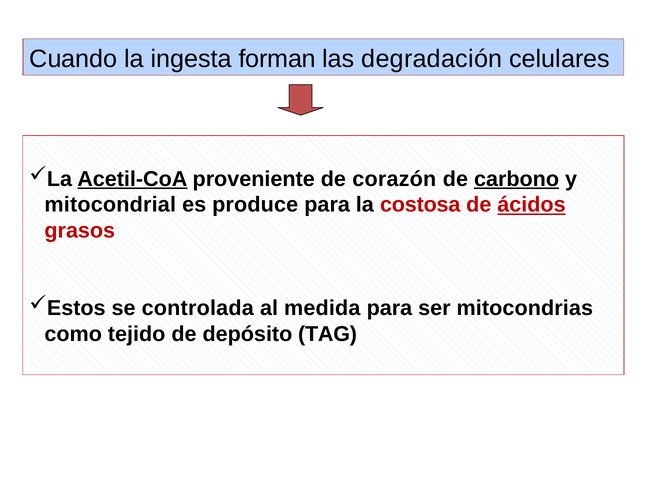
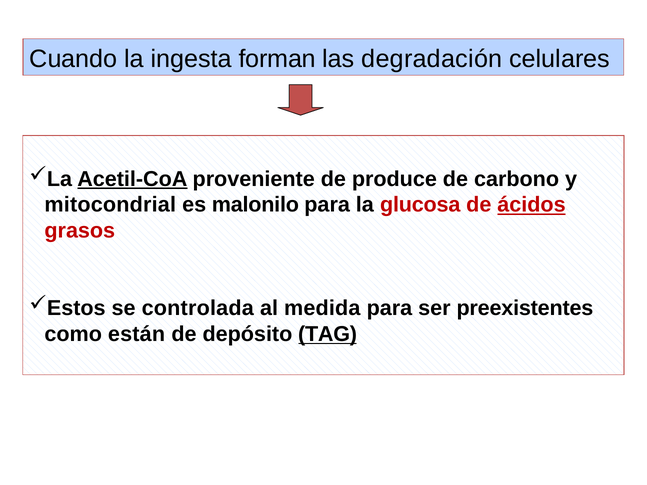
corazón: corazón -> produce (394, 179)
carbono underline: present -> none (517, 179)
produce: produce -> malonilo (255, 205)
costosa: costosa -> glucosa (420, 205)
mitocondrias: mitocondrias -> preexistentes (525, 308)
tejido: tejido -> están (137, 334)
TAG underline: none -> present (328, 334)
